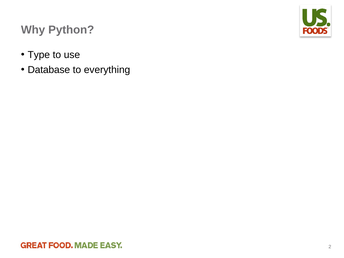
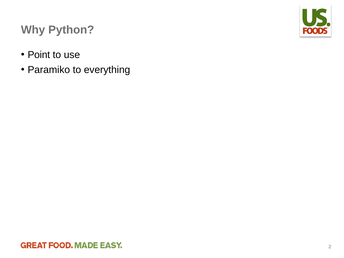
Type: Type -> Point (39, 55)
Database: Database -> Paramiko (49, 70)
